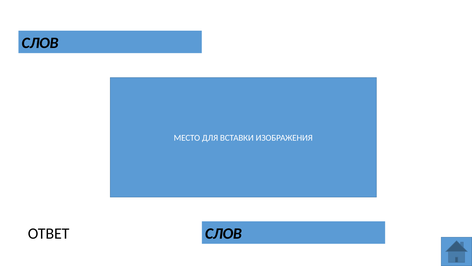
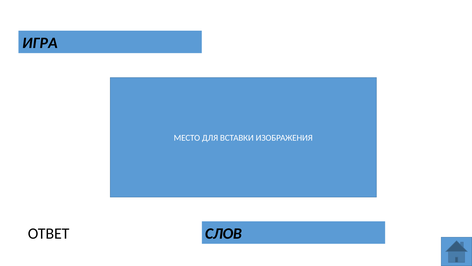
СЛОВ: СЛОВ -> ИГРА (40, 43)
